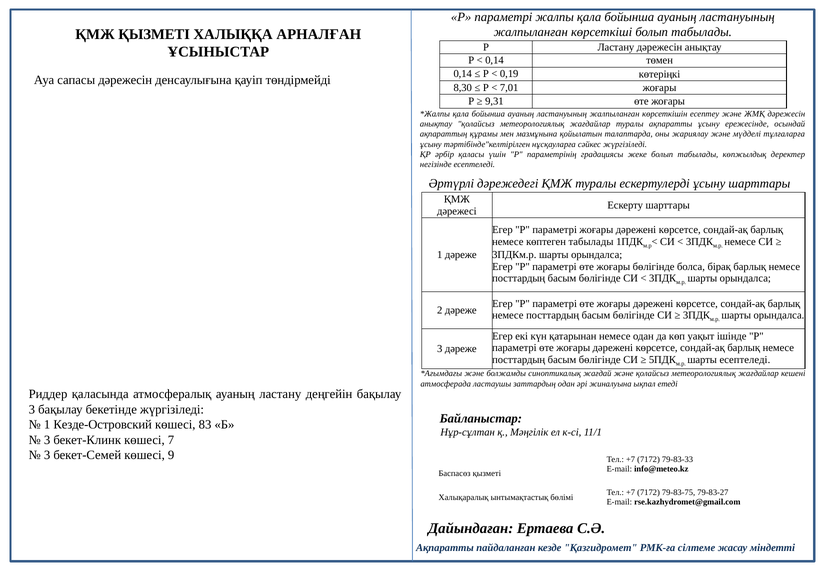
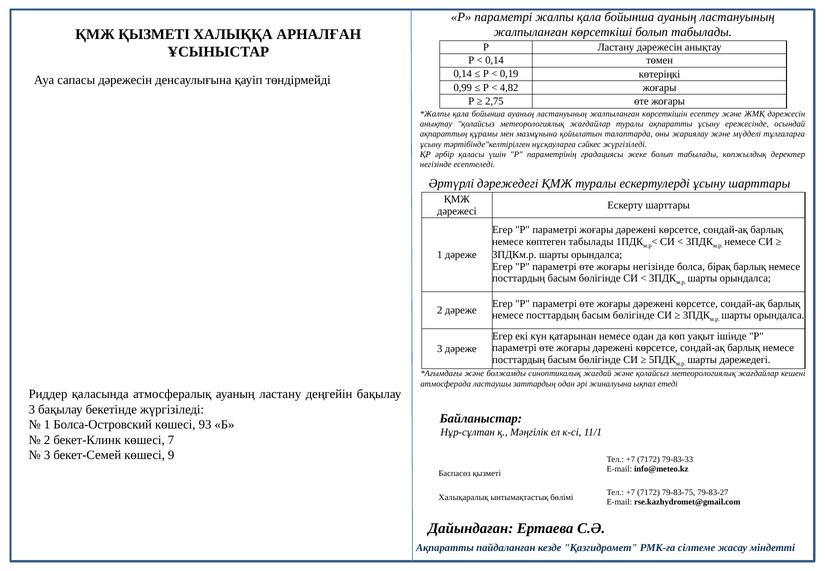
8,30: 8,30 -> 0,99 (463, 88)
7,01: 7,01 -> 4,82 (509, 88)
9,31: 9,31 -> 2,75 (494, 101)
жоғары бөлігінде: бөлігінде -> негізінде (654, 267)
шарты есептеледі: есептеледі -> дәрежедегі (745, 360)
Кезде-Островский: Кезде-Островский -> Болса-Островский (103, 425)
83: 83 -> 93 (205, 425)
3: 3 -> 2 (47, 440)
